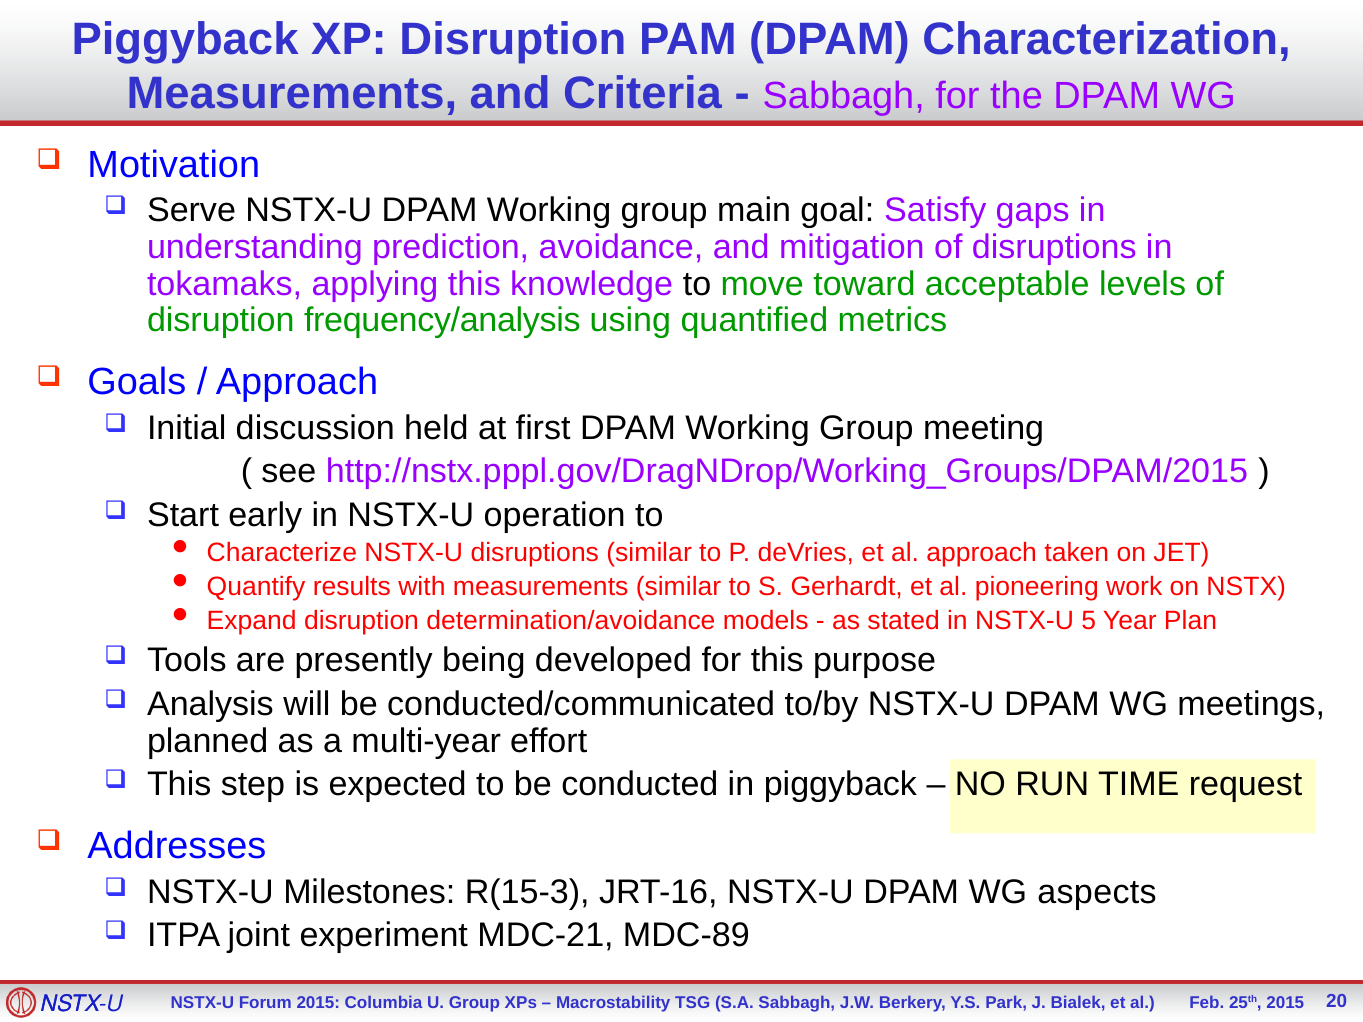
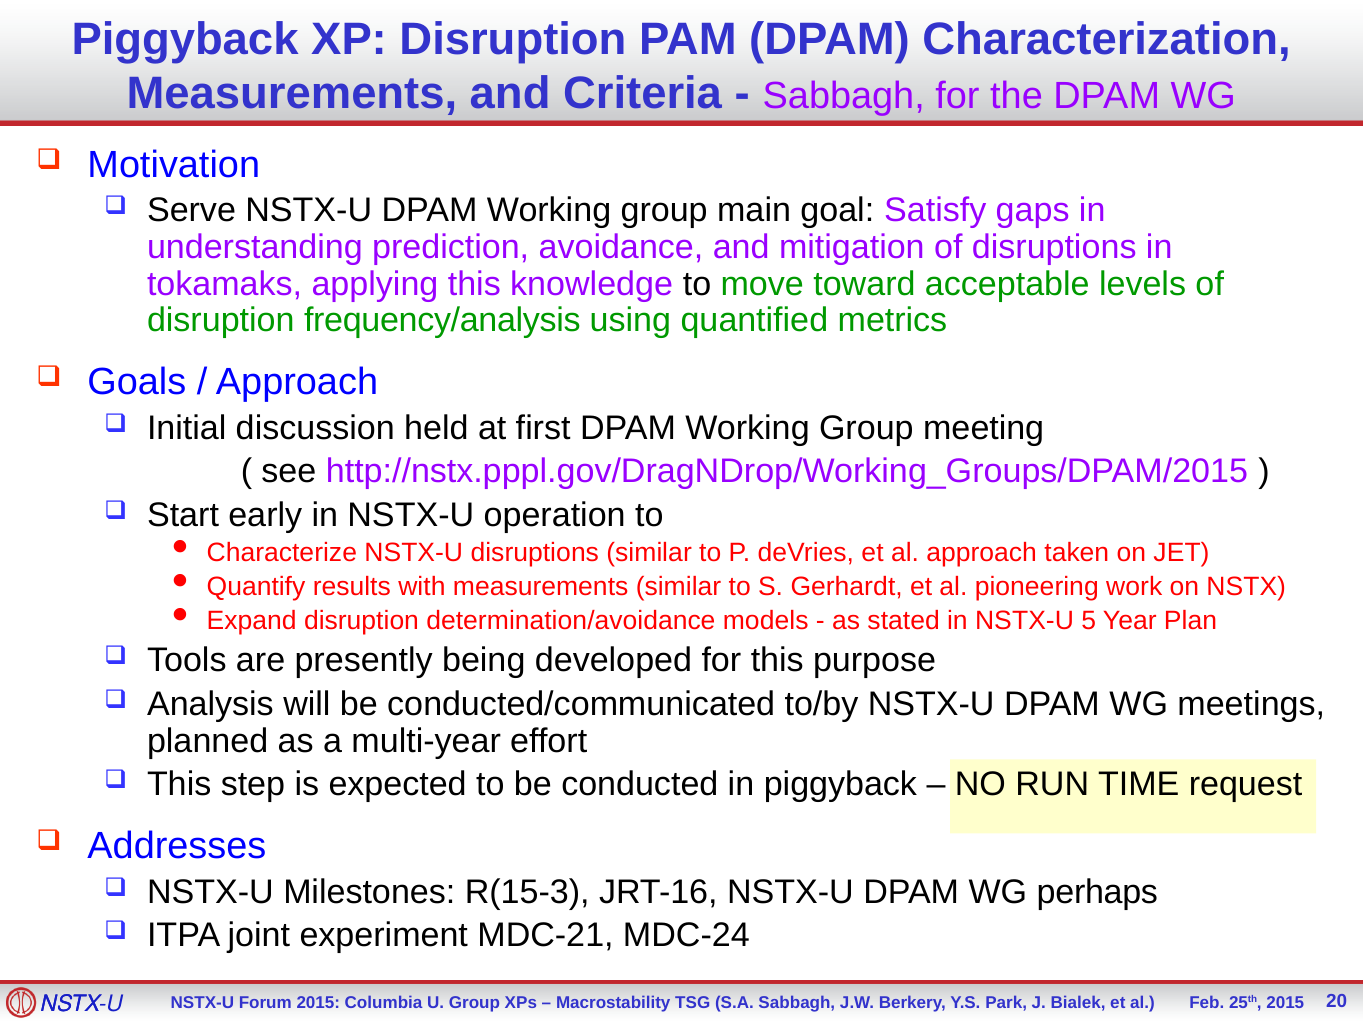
aspects: aspects -> perhaps (1097, 892)
MDC-89: MDC-89 -> MDC-24 (686, 936)
